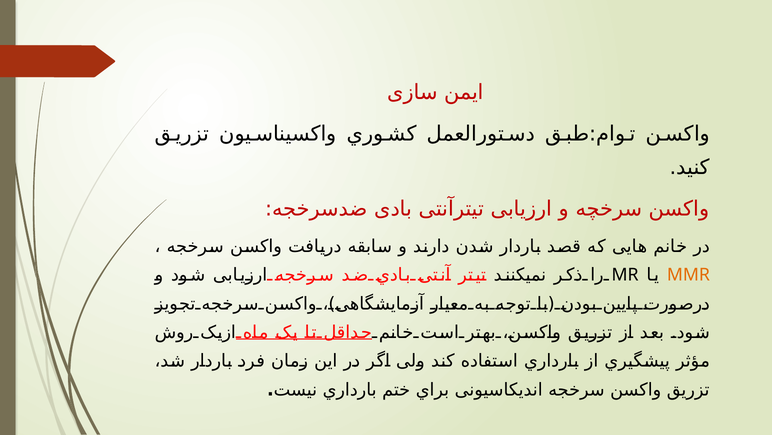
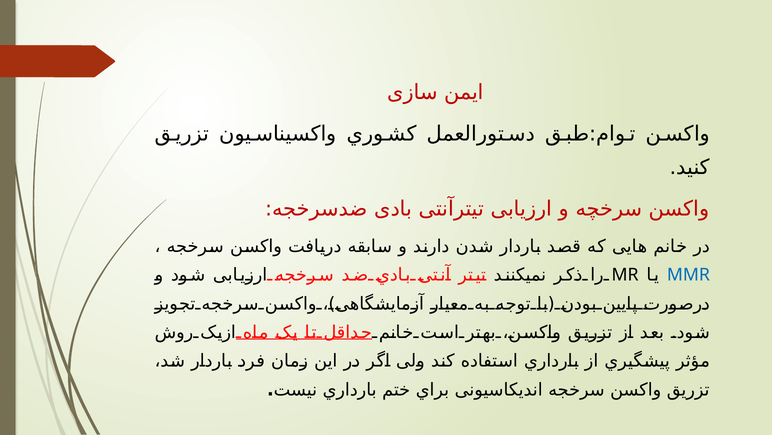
MMR colour: orange -> blue (688, 275)
